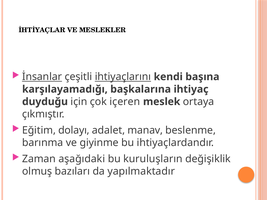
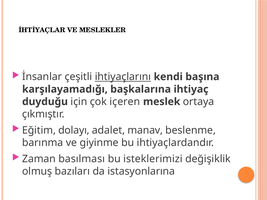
İnsanlar underline: present -> none (42, 77)
aşağıdaki: aşağıdaki -> basılması (82, 159)
kuruluşların: kuruluşların -> isteklerimizi (153, 159)
yapılmaktadır: yapılmaktadır -> istasyonlarına (141, 172)
